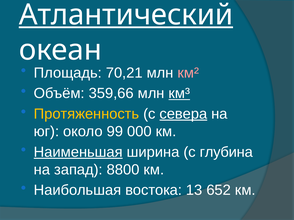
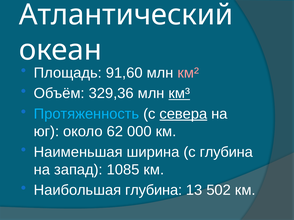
Атлантический underline: present -> none (126, 15)
70,21: 70,21 -> 91,60 (124, 73)
359,66: 359,66 -> 329,36 (111, 94)
Протяженность colour: yellow -> light blue (86, 114)
99: 99 -> 62 (115, 132)
Наименьшая underline: present -> none (78, 152)
8800: 8800 -> 1085 (123, 170)
Наибольшая востока: востока -> глубина (154, 191)
652: 652 -> 502 (219, 191)
